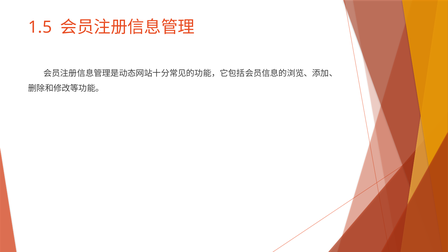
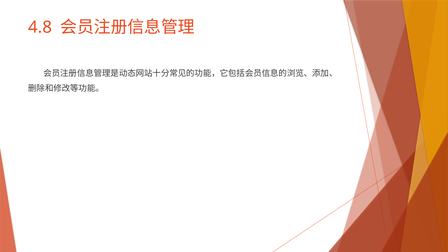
1.5: 1.5 -> 4.8 (40, 27)
